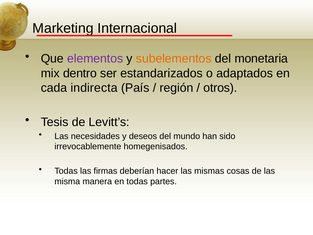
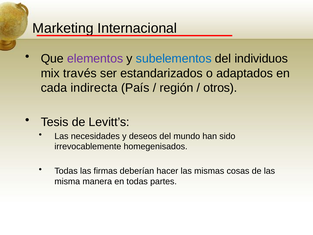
subelementos colour: orange -> blue (174, 59)
monetaria: monetaria -> individuos (261, 59)
dentro: dentro -> través (80, 73)
